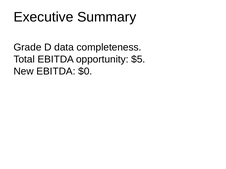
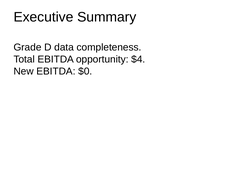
$5: $5 -> $4 (138, 59)
